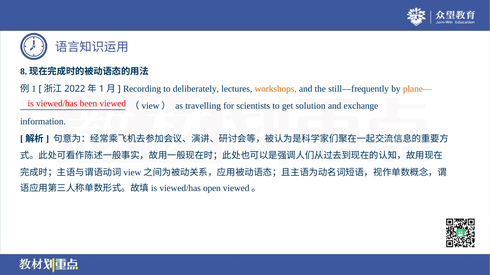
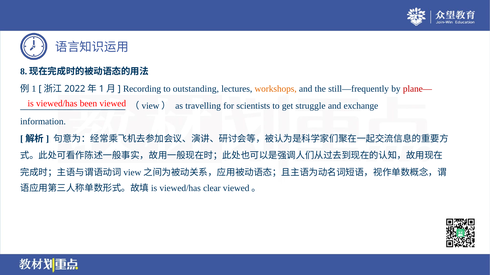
deliberately: deliberately -> outstanding (196, 89)
plane— colour: orange -> red (417, 89)
solution: solution -> struggle (311, 106)
open: open -> clear (212, 189)
